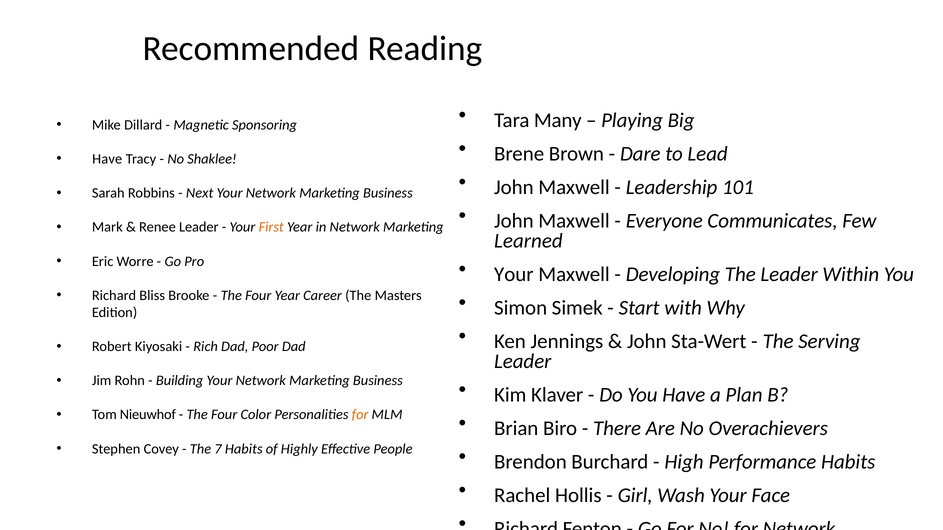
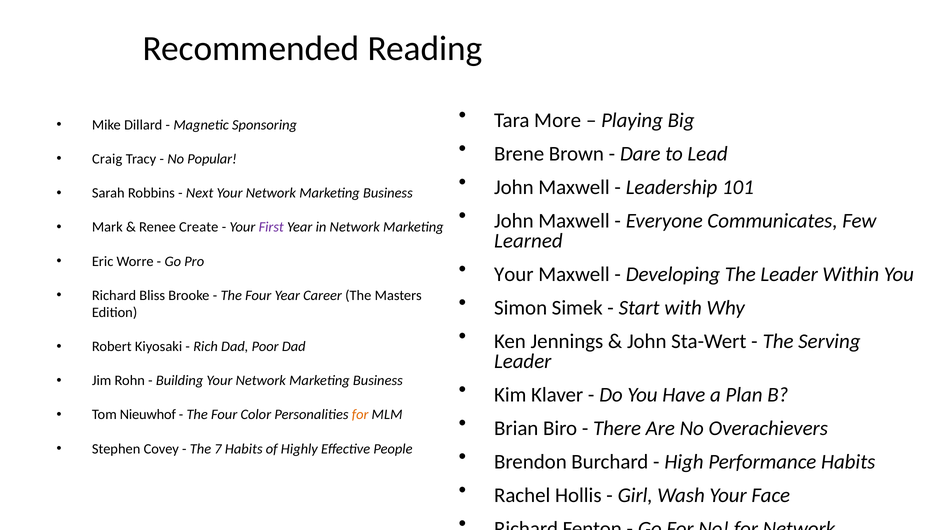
Many: Many -> More (558, 120)
Have: Have -> Craig (107, 159)
Shaklee: Shaklee -> Popular (212, 159)
Renee Leader: Leader -> Create (199, 227)
First colour: orange -> purple (271, 227)
